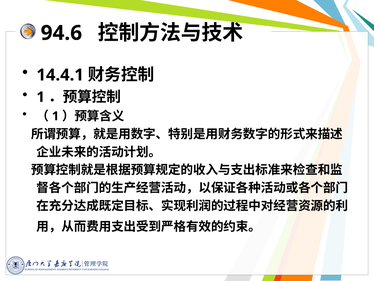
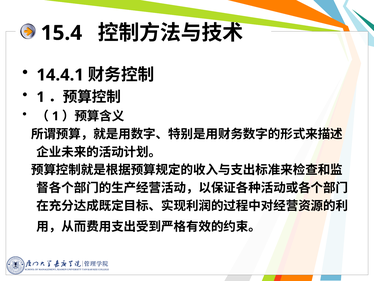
94.6: 94.6 -> 15.4 (61, 33)
